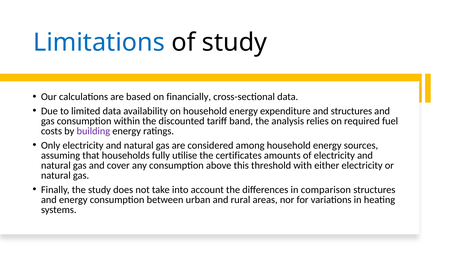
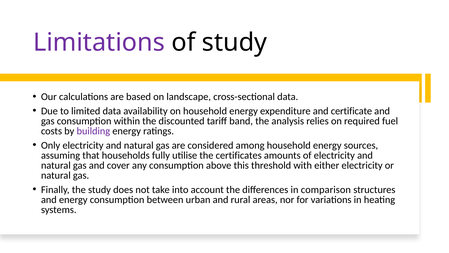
Limitations colour: blue -> purple (99, 43)
financially: financially -> landscape (189, 97)
and structures: structures -> certificate (351, 111)
